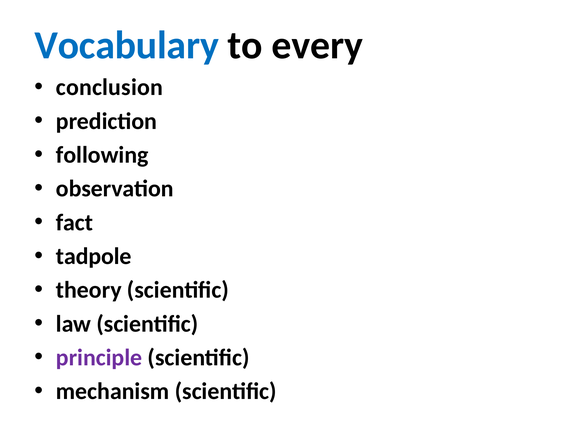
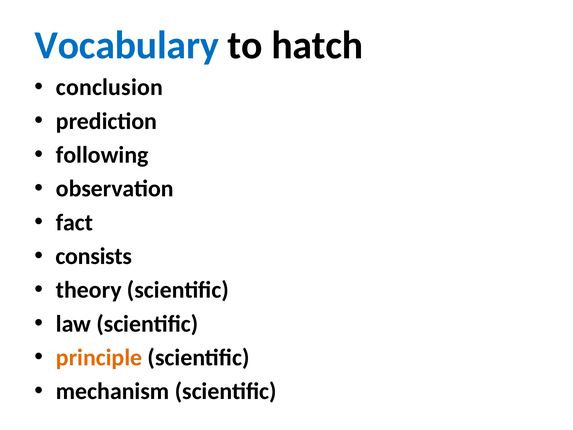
every: every -> hatch (317, 45)
tadpole: tadpole -> consists (94, 256)
principle colour: purple -> orange (99, 357)
